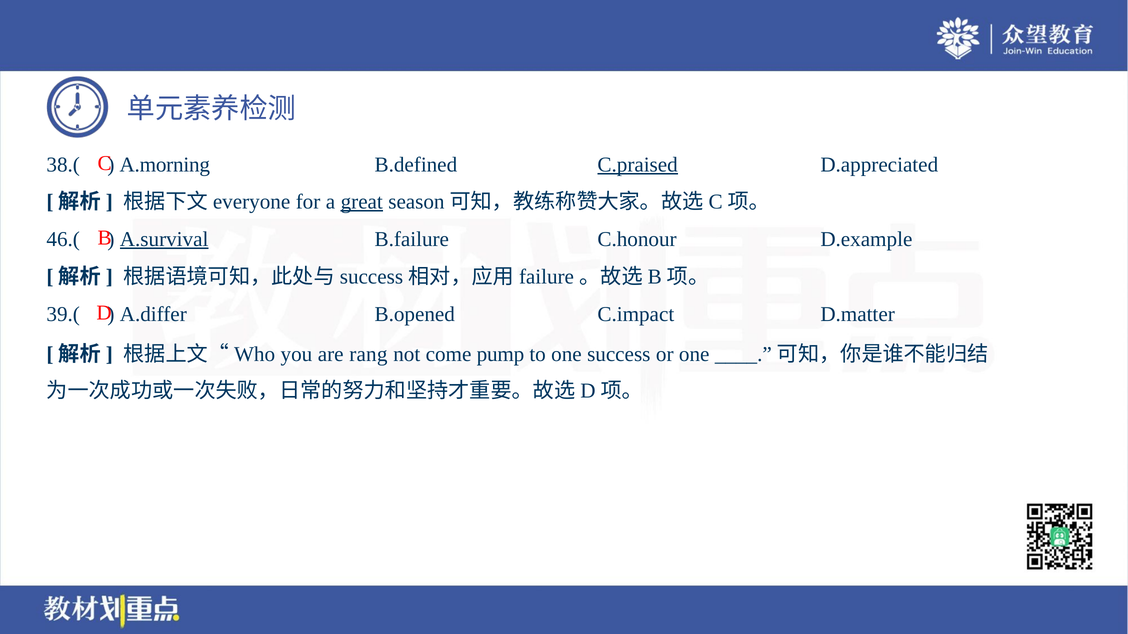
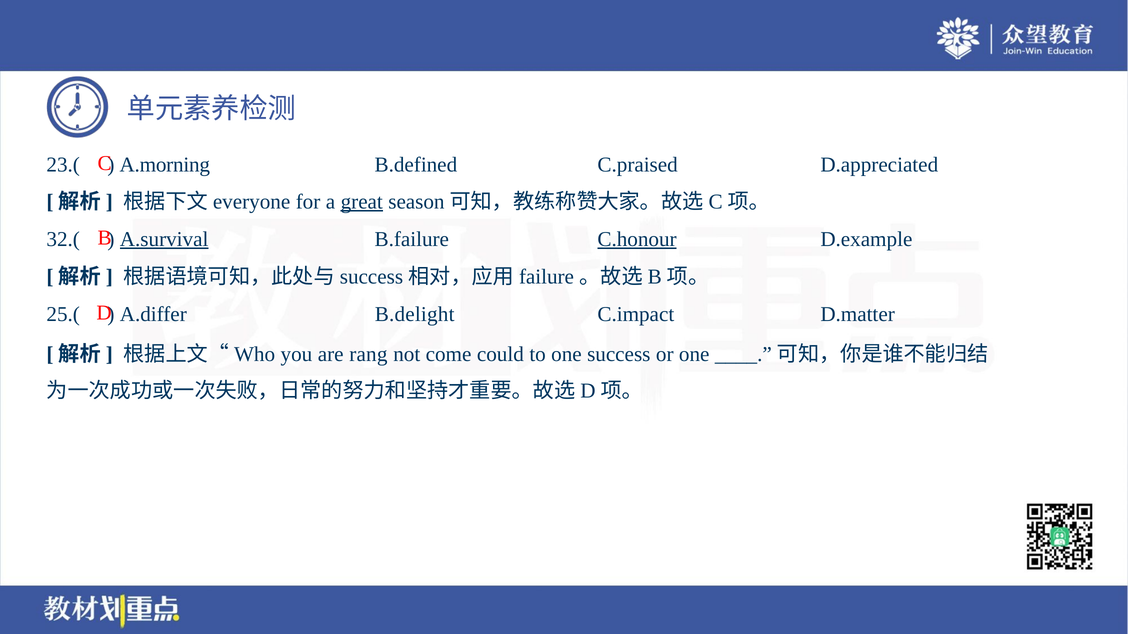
38.(: 38.( -> 23.( (63, 165)
C.praised underline: present -> none (638, 165)
46.(: 46.( -> 32.( (63, 239)
C.honour underline: none -> present (637, 239)
39.(: 39.( -> 25.( (63, 314)
B.opened: B.opened -> B.delight (415, 314)
pump: pump -> could (500, 355)
